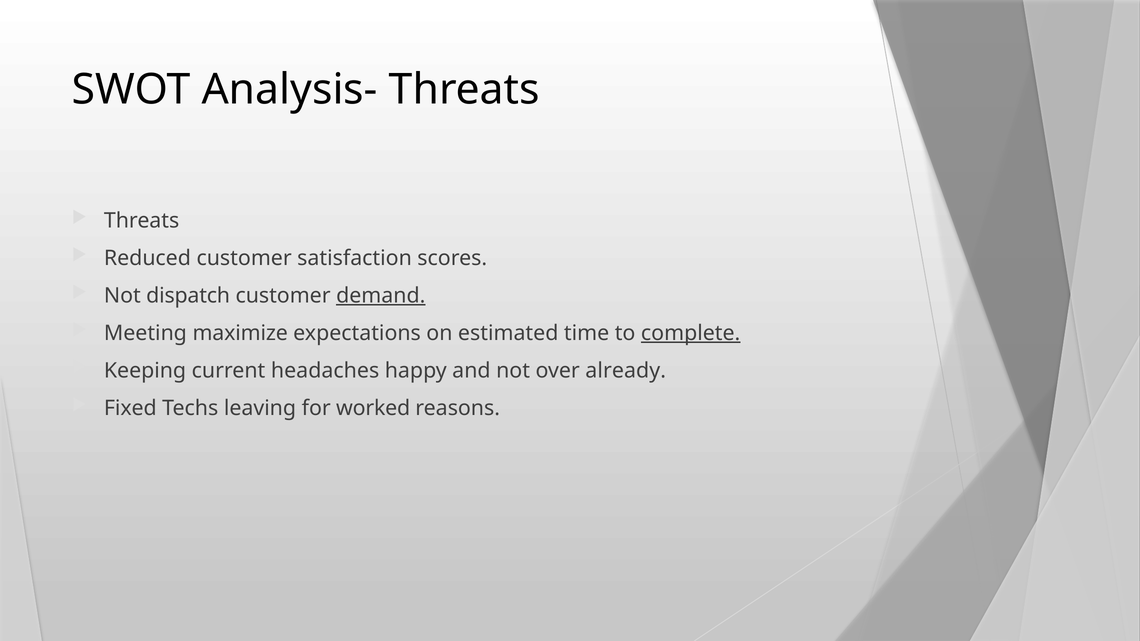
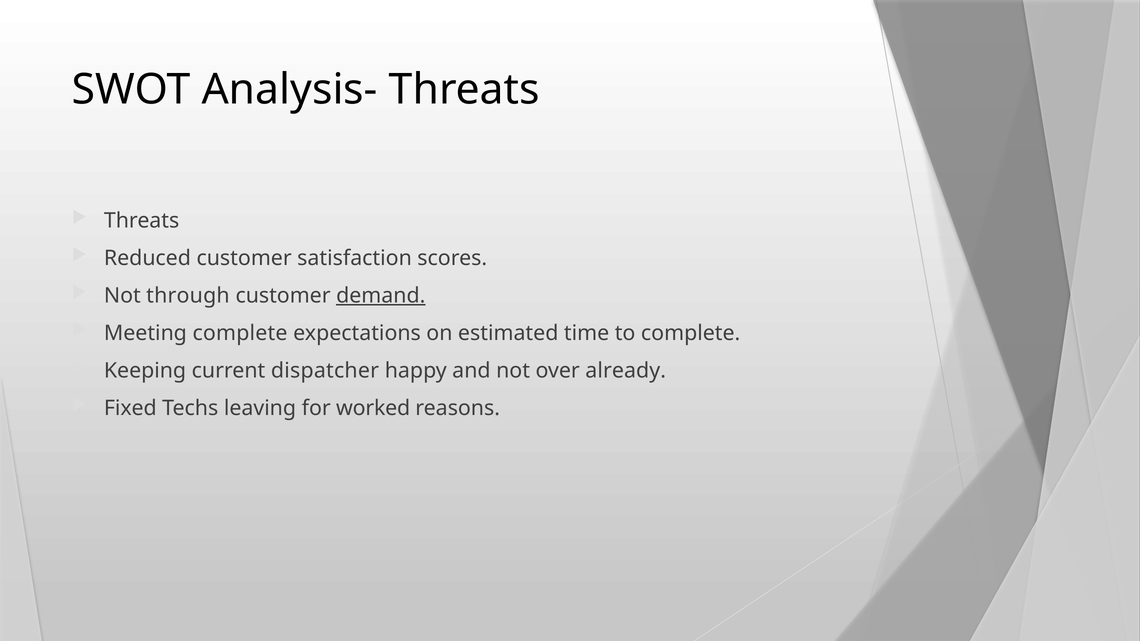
dispatch: dispatch -> through (188, 296)
Meeting maximize: maximize -> complete (240, 333)
complete underline: present -> none (691, 333)
headaches: headaches -> dispatcher (325, 371)
